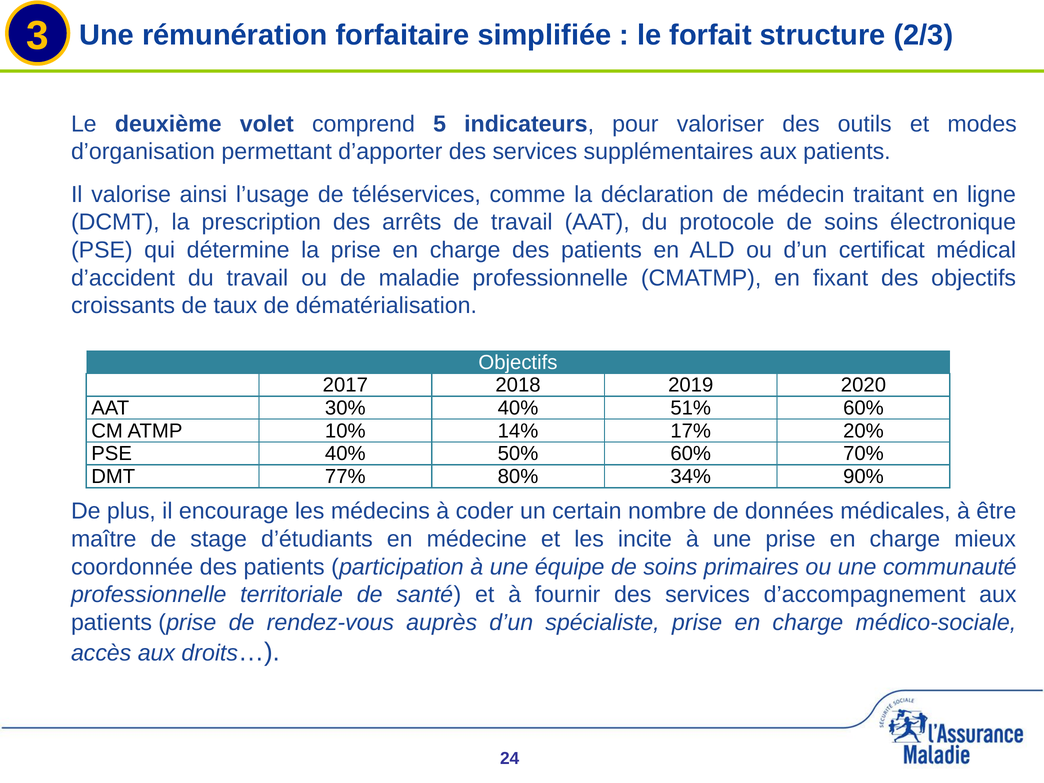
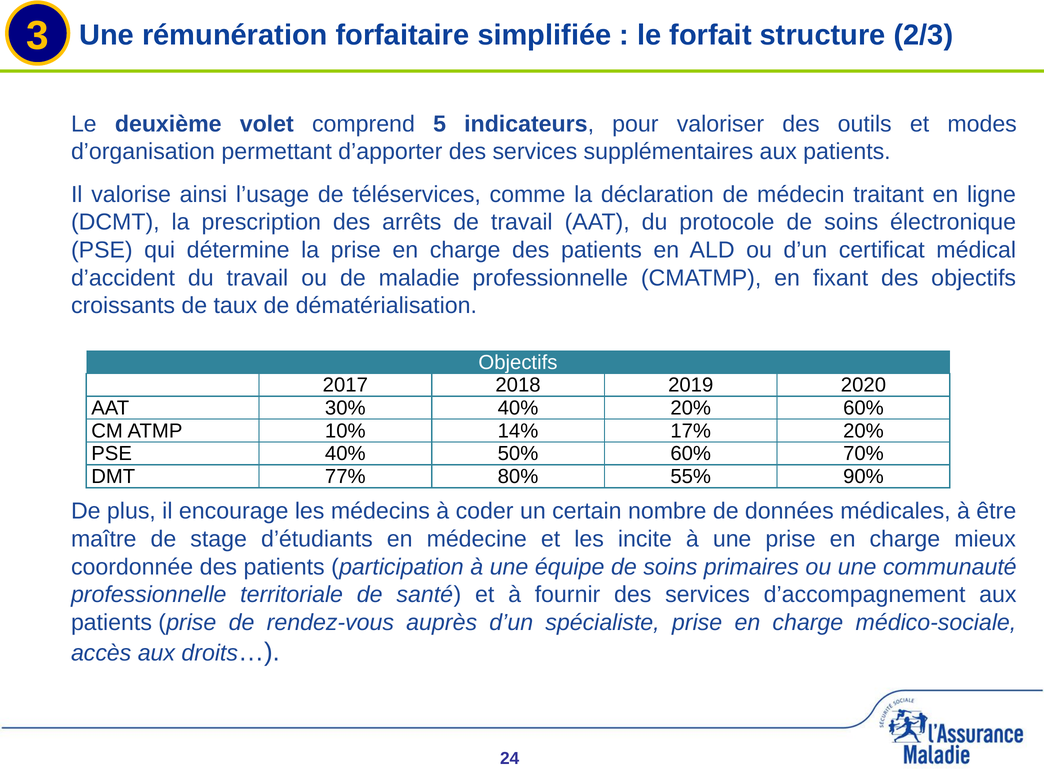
40% 51%: 51% -> 20% (691, 408)
34%: 34% -> 55% (691, 477)
